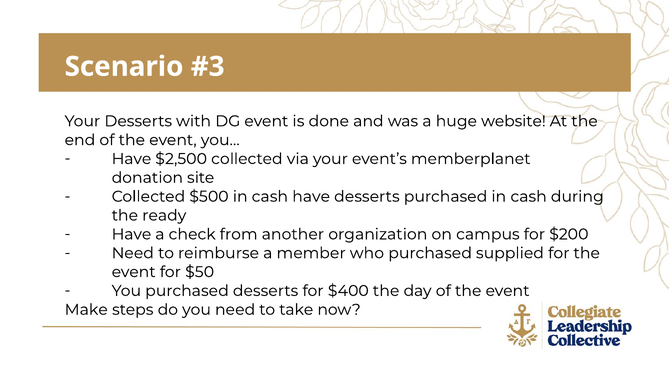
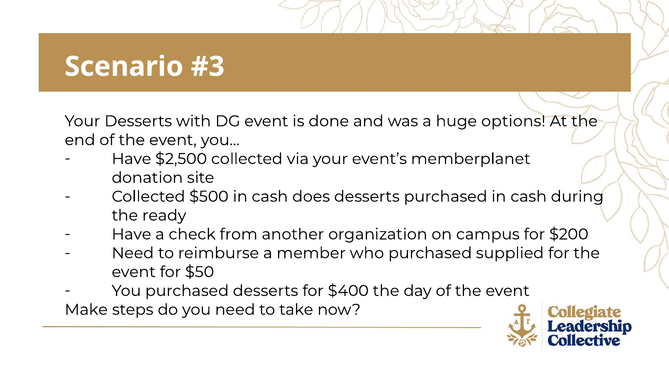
website: website -> options (513, 121)
cash have: have -> does (311, 197)
